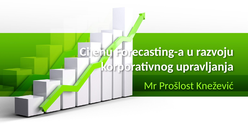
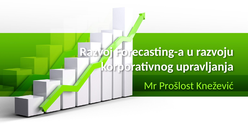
Cijenu: Cijenu -> Razvoj (96, 52)
